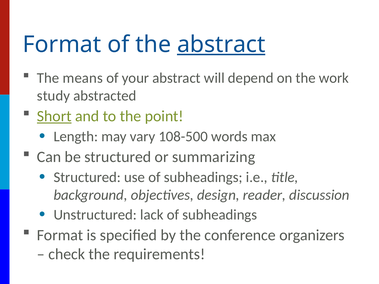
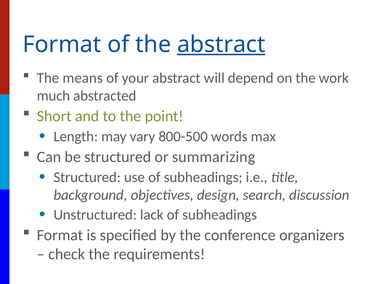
study: study -> much (54, 96)
Short underline: present -> none (54, 116)
108-500: 108-500 -> 800-500 (183, 137)
reader: reader -> search (264, 195)
